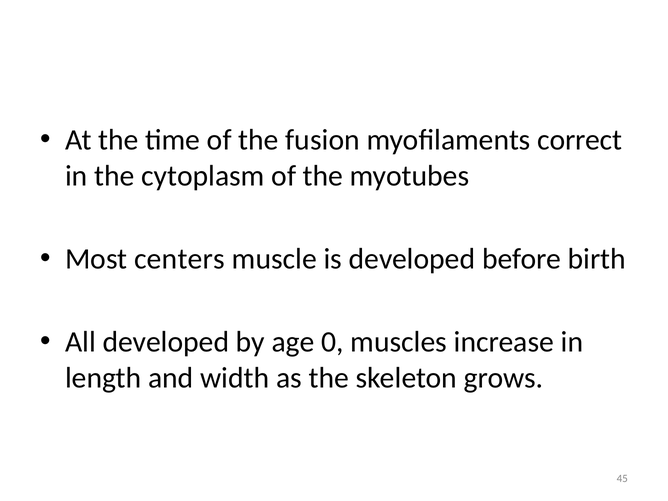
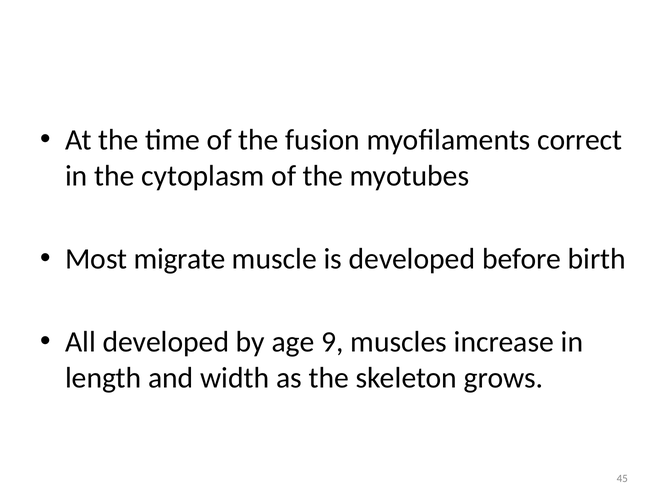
centers: centers -> migrate (180, 259)
0: 0 -> 9 (332, 342)
